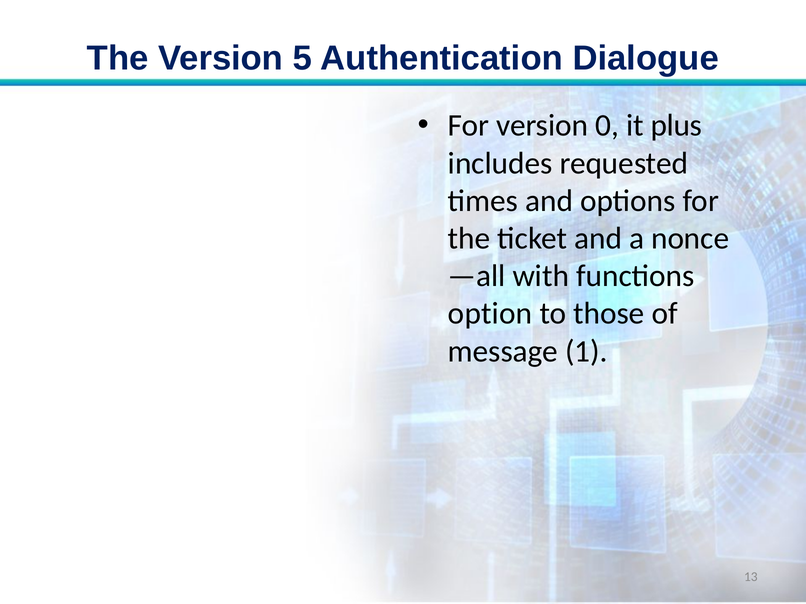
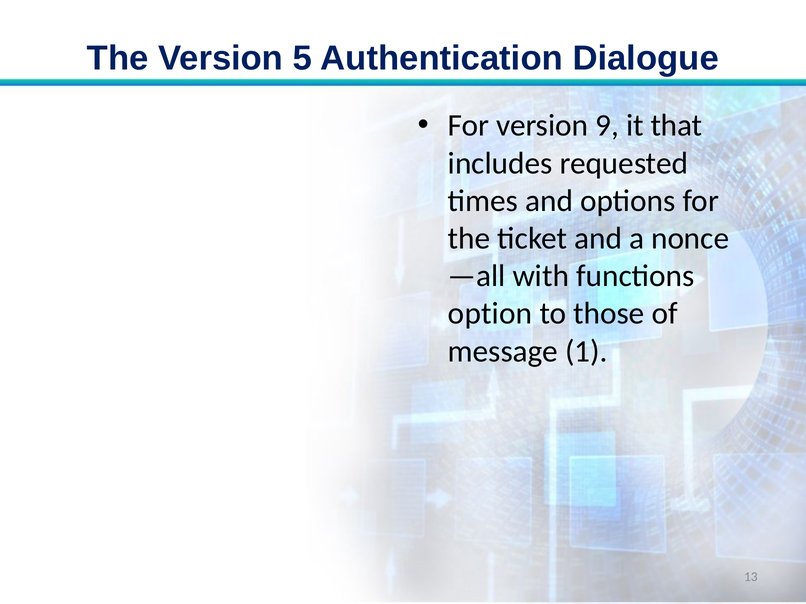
0: 0 -> 9 (607, 126)
plus: plus -> that (676, 126)
